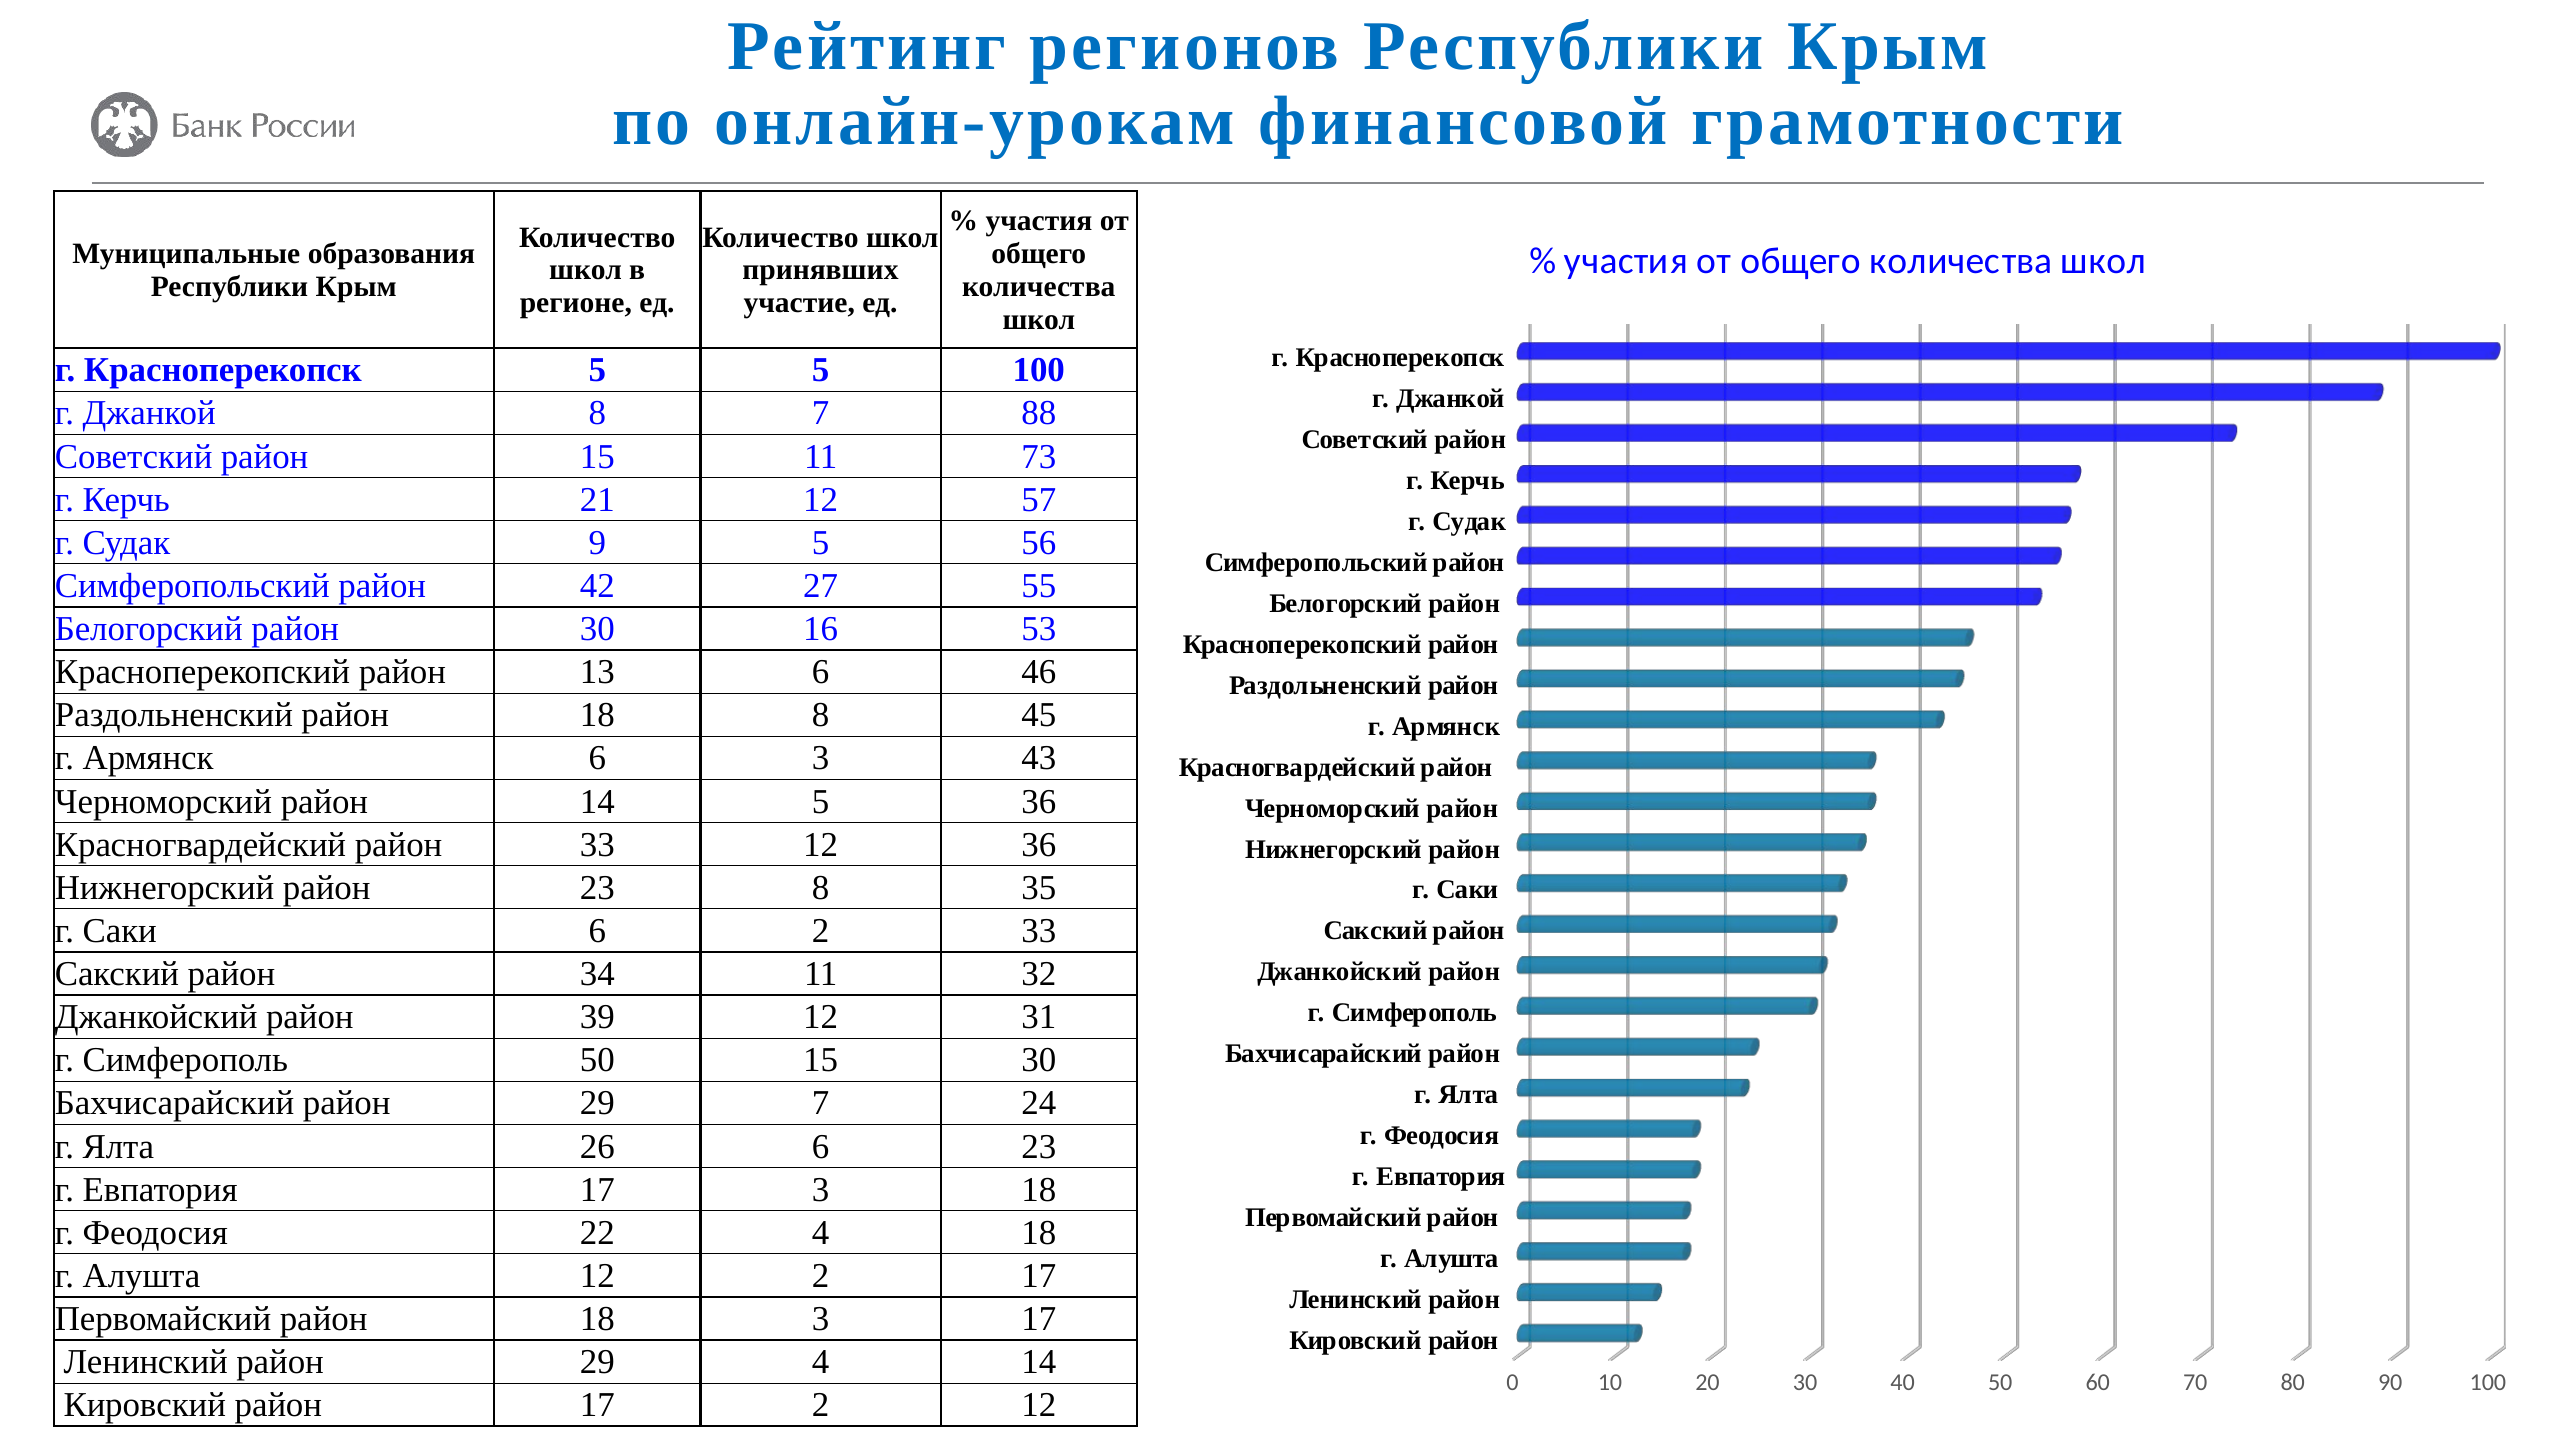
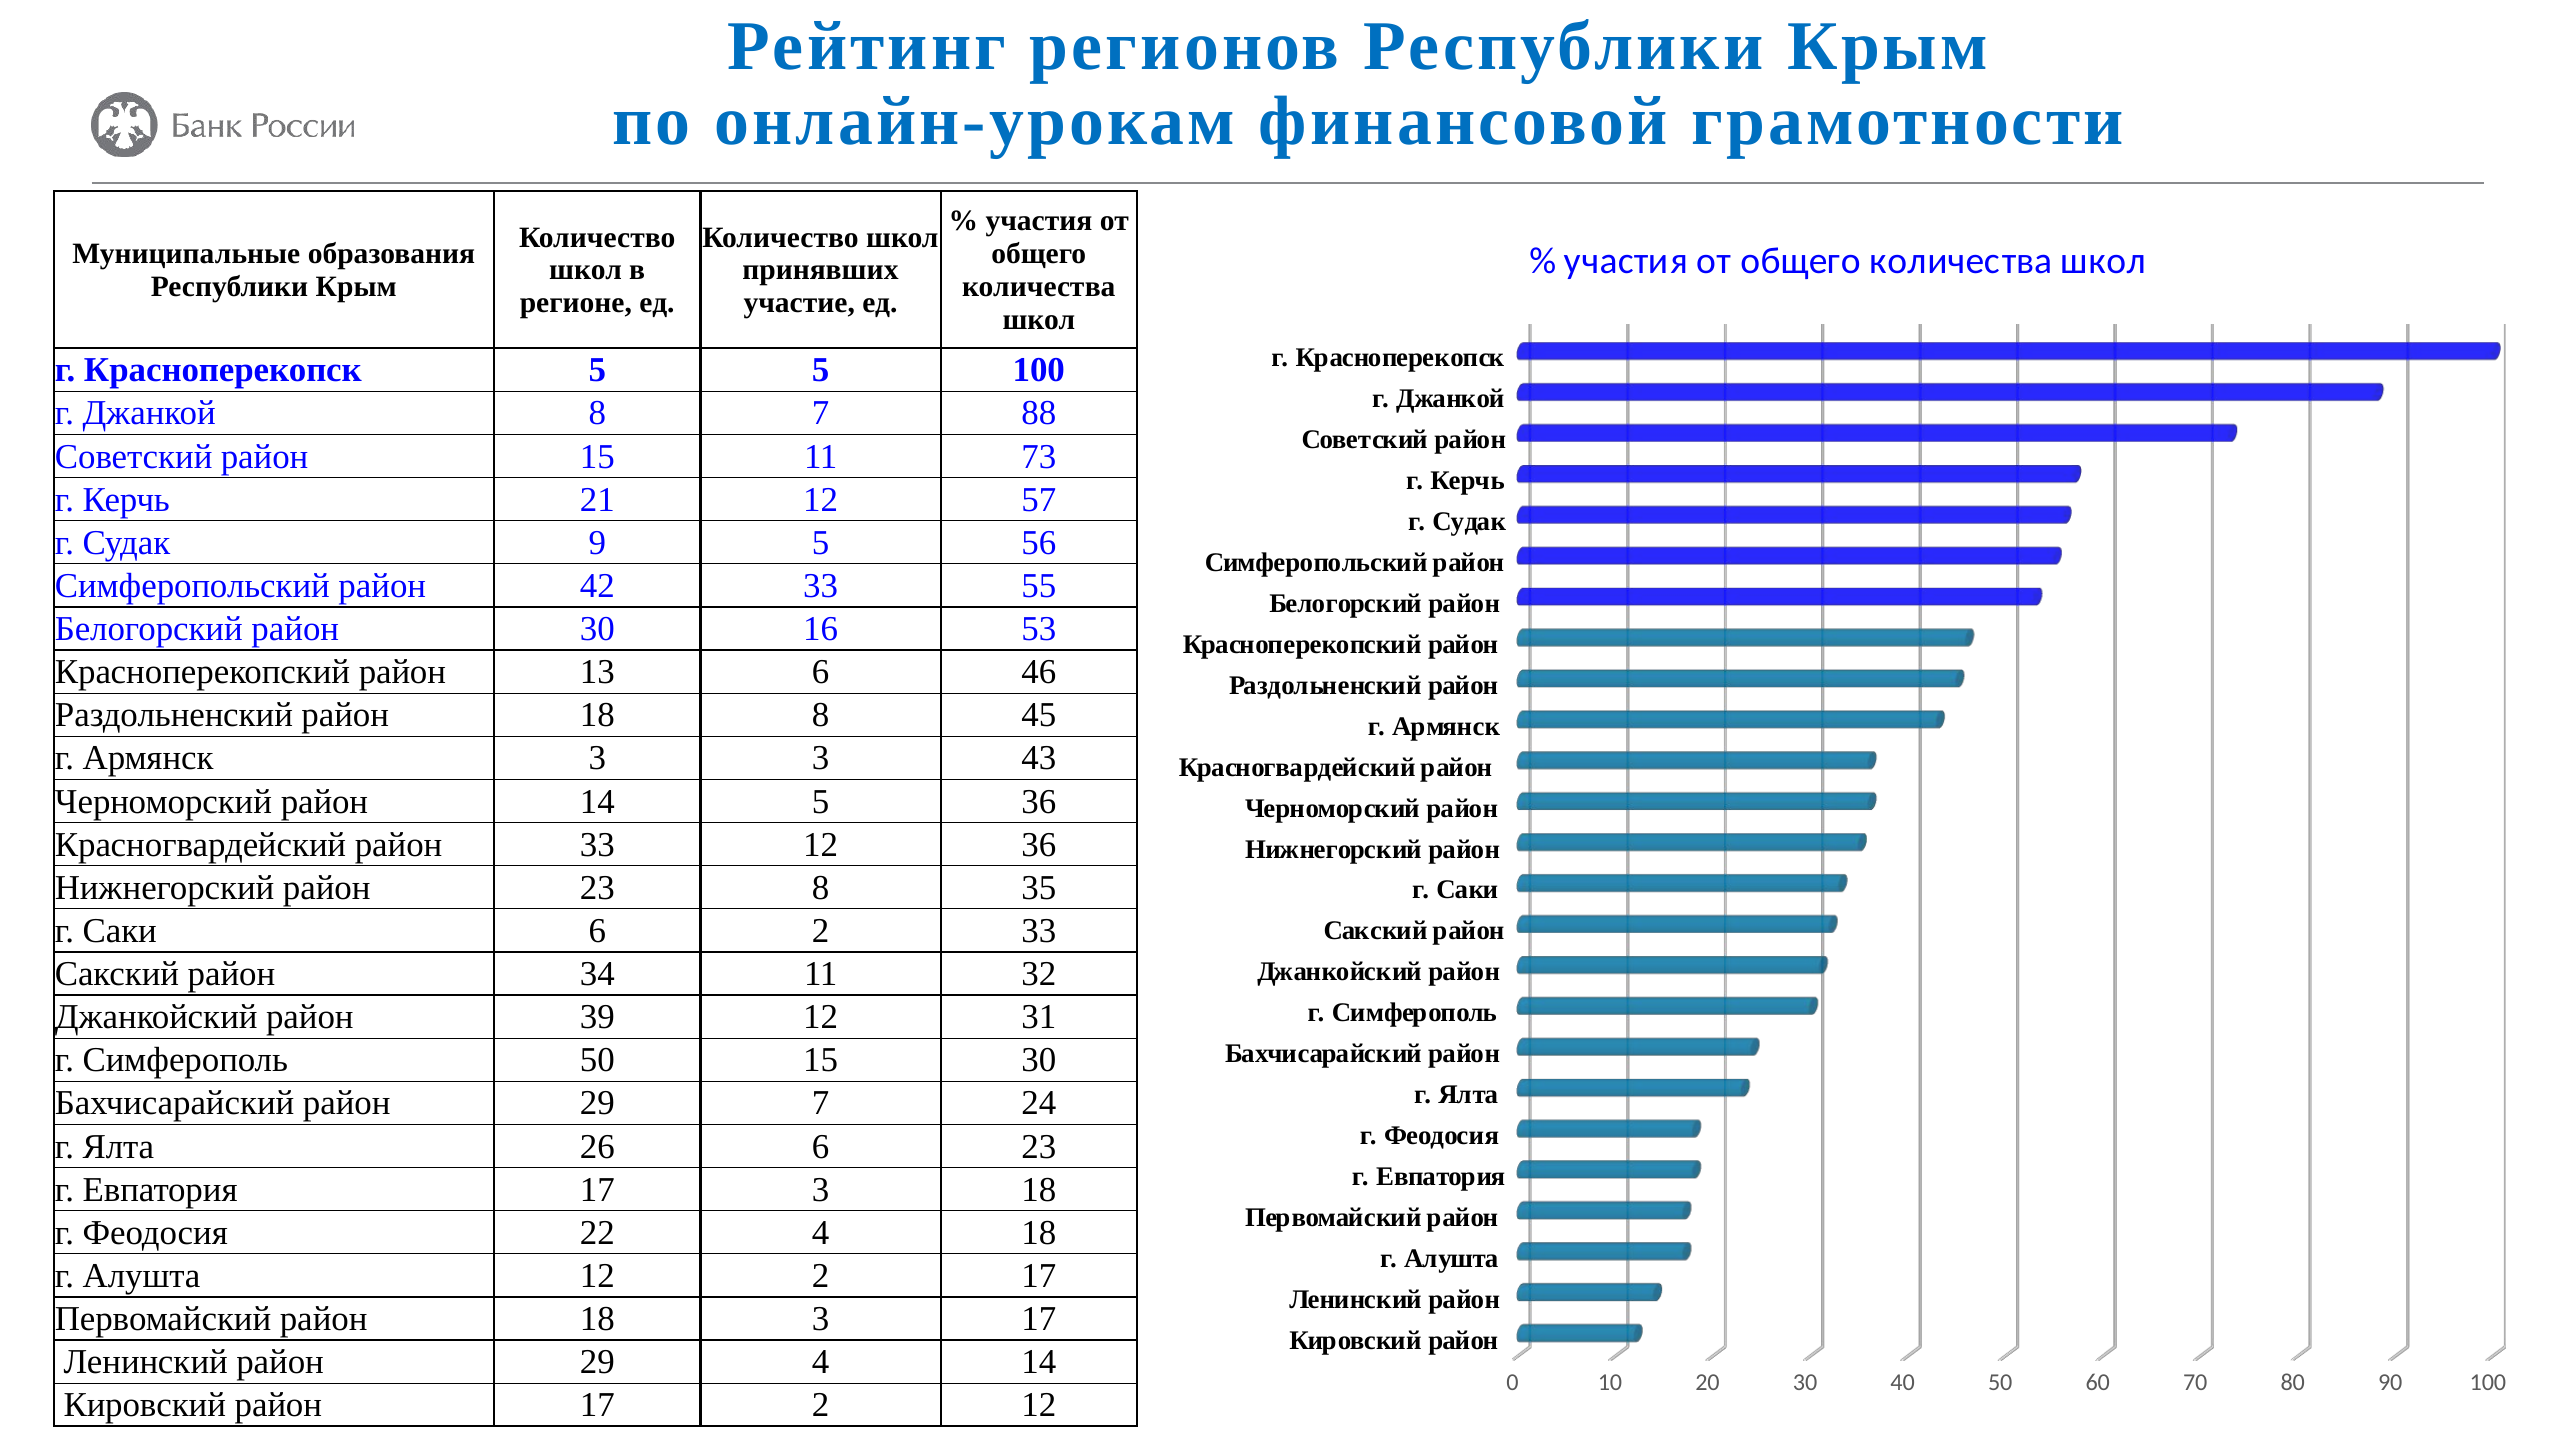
42 27: 27 -> 33 (821, 586)
Армянск 6: 6 -> 3 (597, 758)
